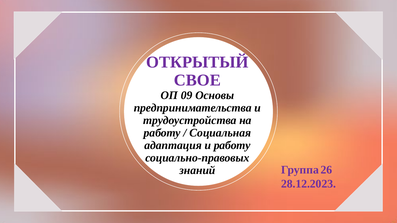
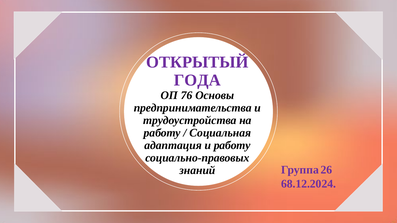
СВОЕ: СВОЕ -> ГОДА (197, 80)
09: 09 -> 76 (187, 95)
28.12.2023: 28.12.2023 -> 68.12.2024 (309, 184)
